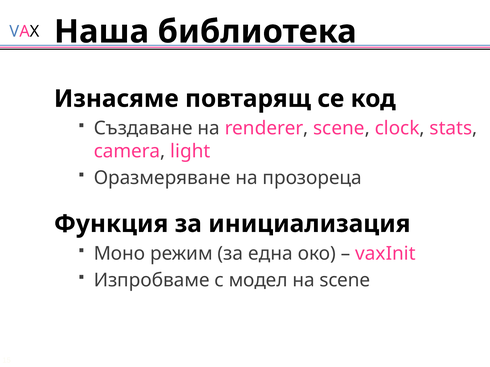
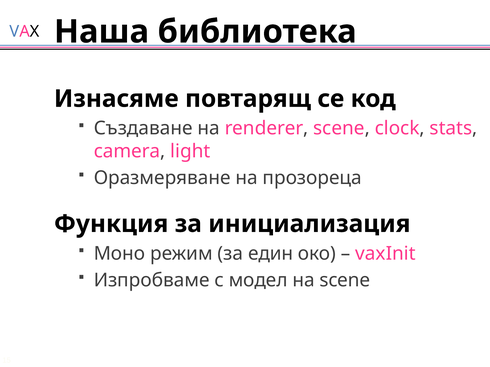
една: една -> един (271, 254)
